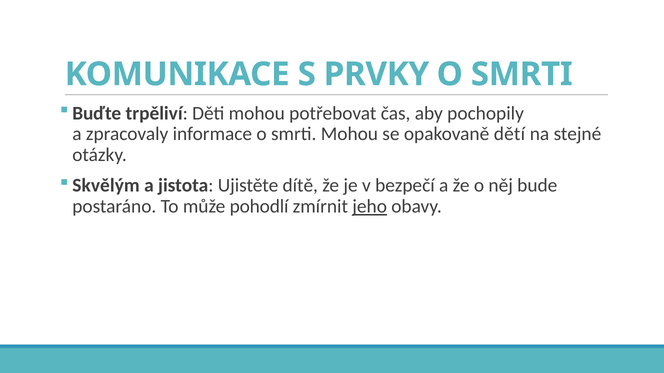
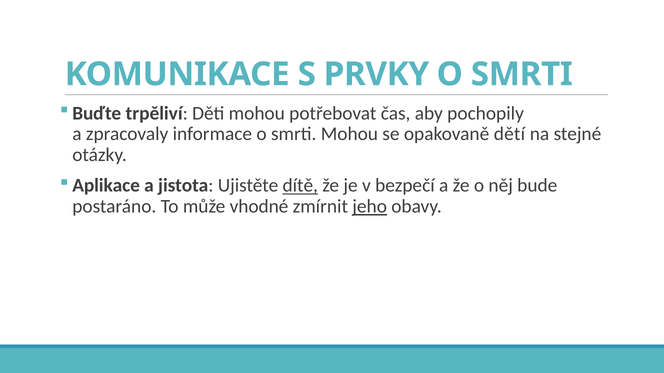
Skvělým: Skvělým -> Aplikace (106, 186)
dítě underline: none -> present (300, 186)
pohodlí: pohodlí -> vhodné (259, 207)
